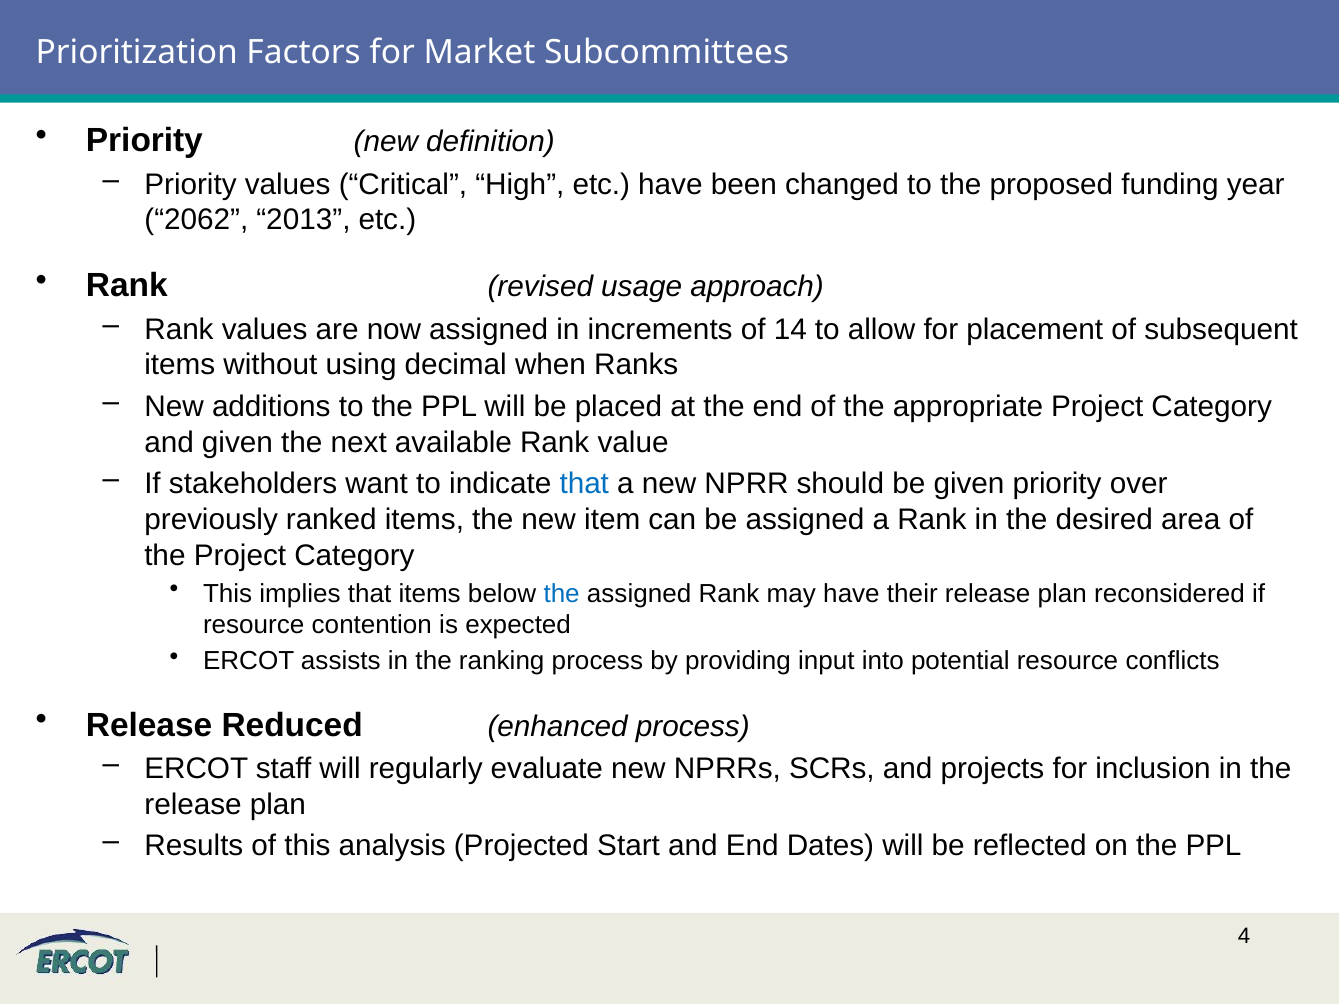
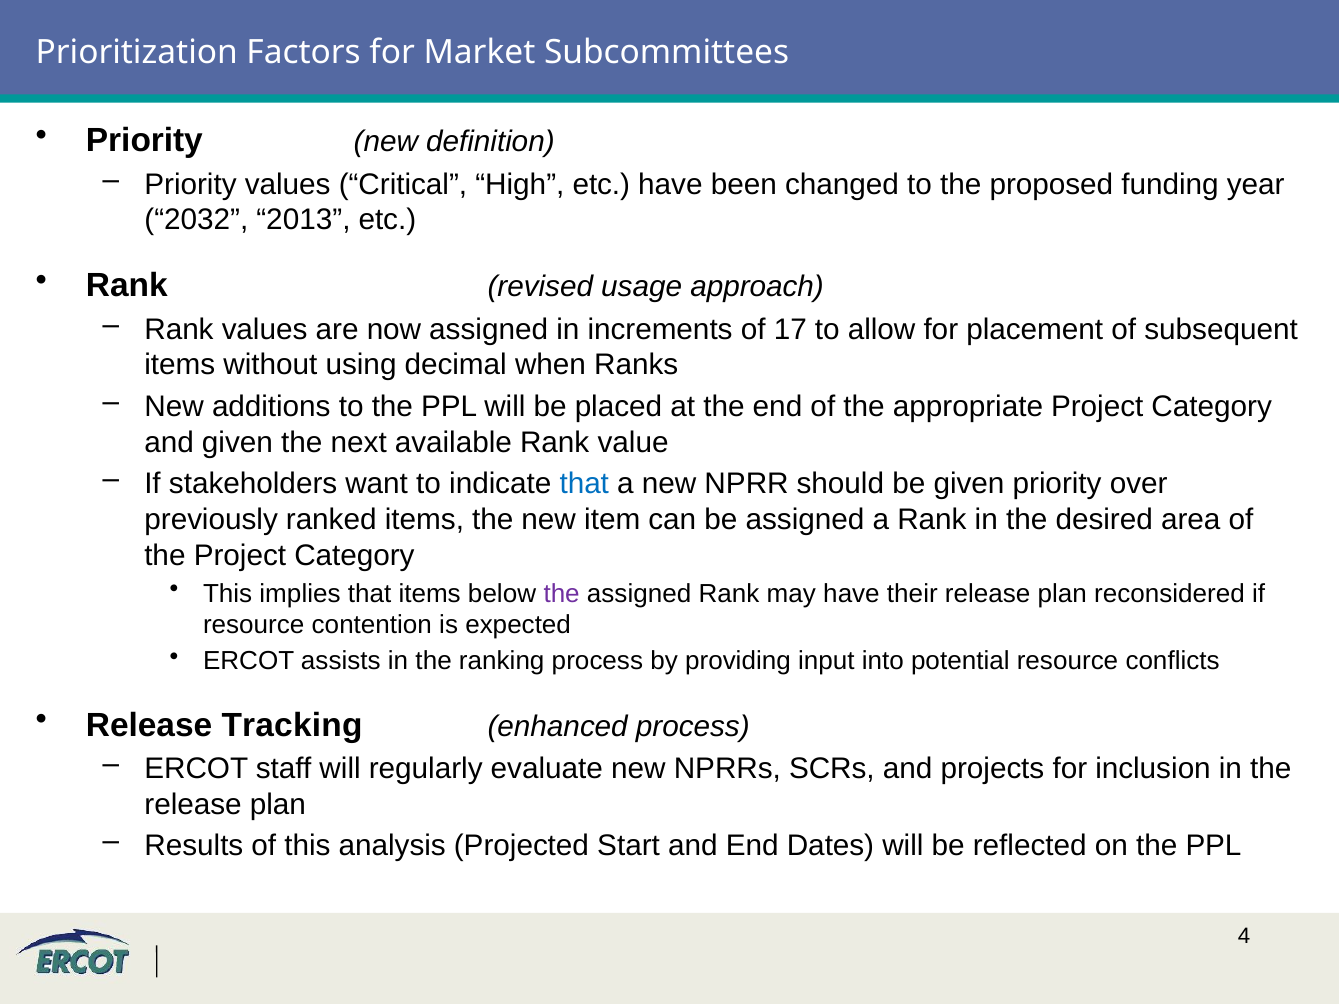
2062: 2062 -> 2032 (196, 220)
14: 14 -> 17 (790, 329)
the colour: blue -> purple (562, 594)
Reduced: Reduced -> Tracking (292, 725)
